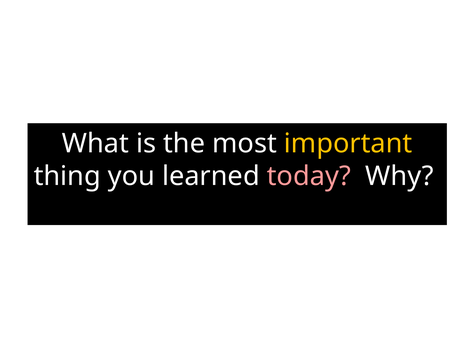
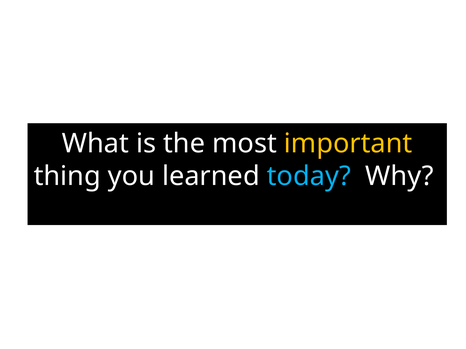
today colour: pink -> light blue (309, 177)
